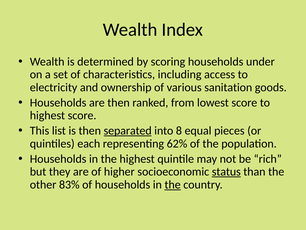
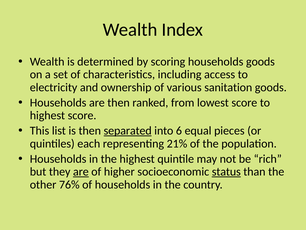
households under: under -> goods (260, 61)
8: 8 -> 6 (179, 130)
62%: 62% -> 21% (177, 143)
are underline: none -> present (81, 171)
83%: 83% -> 76% (69, 184)
the underline: present -> none (173, 184)
